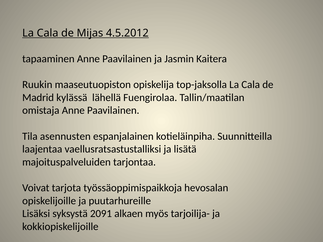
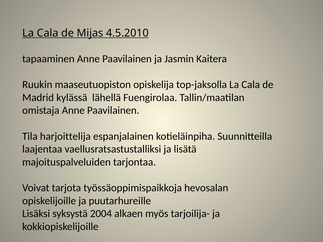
4.5.2012: 4.5.2012 -> 4.5.2010 (127, 33)
asennusten: asennusten -> harjoittelija (65, 136)
2091: 2091 -> 2004 (101, 214)
